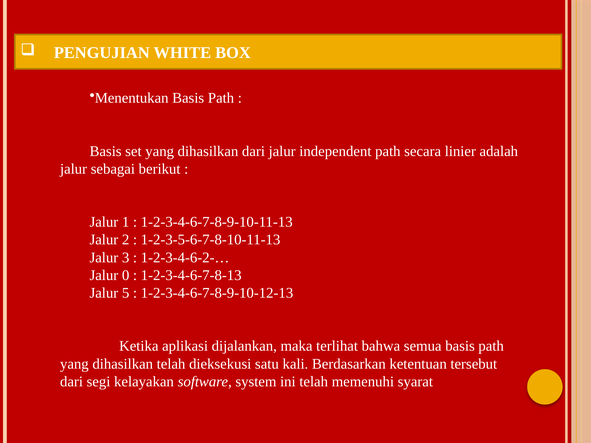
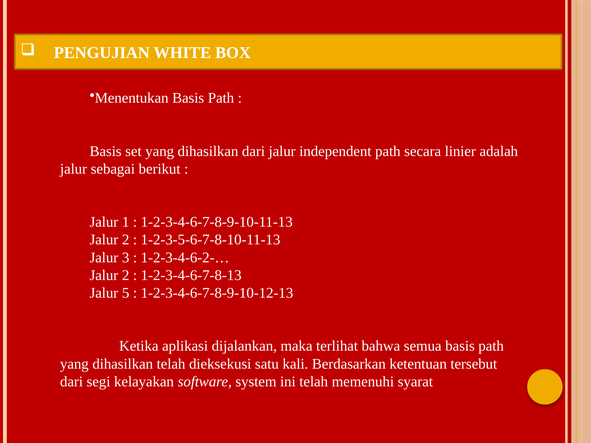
0: 0 -> 2 (126, 275)
